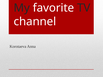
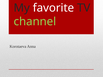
channel colour: white -> light green (35, 22)
